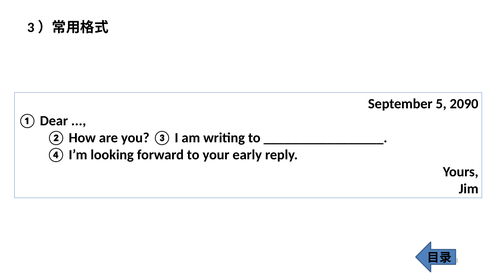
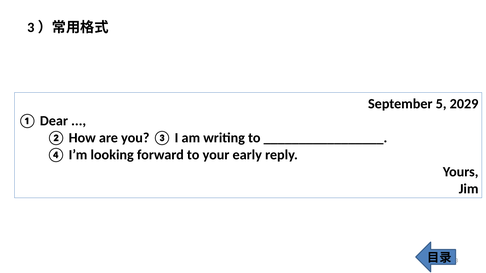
2090: 2090 -> 2029 (464, 104)
